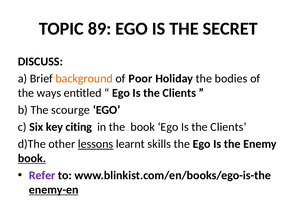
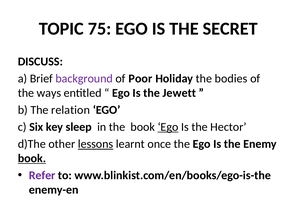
89: 89 -> 75 (100, 29)
background colour: orange -> purple (84, 78)
Clients: Clients -> Jewett (179, 93)
scourge: scourge -> relation (71, 110)
citing: citing -> sleep (79, 127)
Ego underline: none -> present (168, 127)
Clients: Clients -> Hector (228, 127)
skills: skills -> once (159, 144)
enemy-en underline: present -> none (54, 190)
